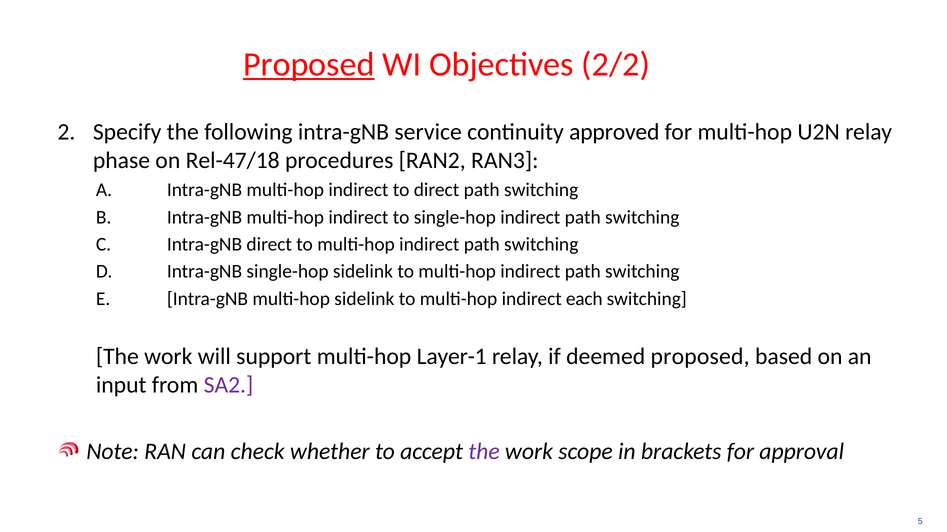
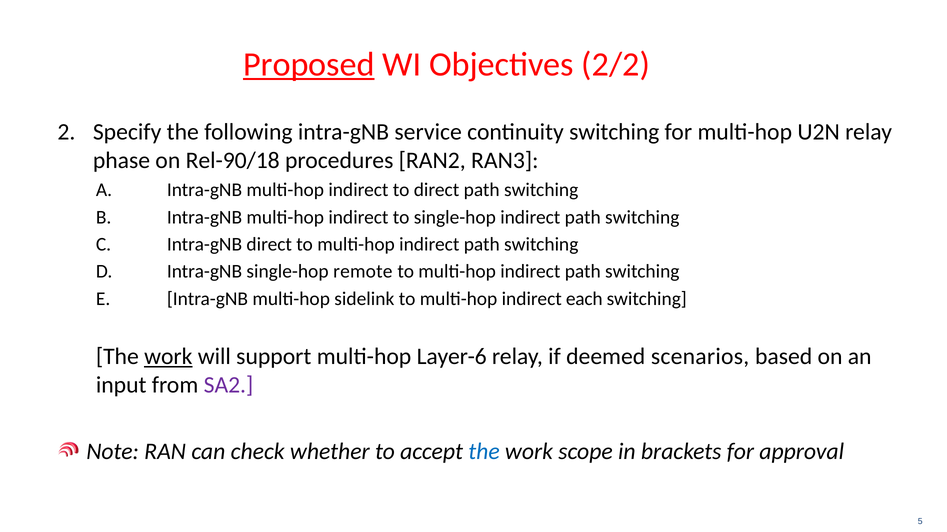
continuity approved: approved -> switching (614, 132)
Rel-47/18: Rel-47/18 -> Rel-90/18 (233, 161)
single-hop sidelink: sidelink -> remote (363, 272)
work underline: none -> present (168, 357)
Layer-1: Layer-1 -> Layer-6 (452, 357)
deemed proposed: proposed -> scenarios (700, 357)
the colour: purple -> blue (484, 452)
